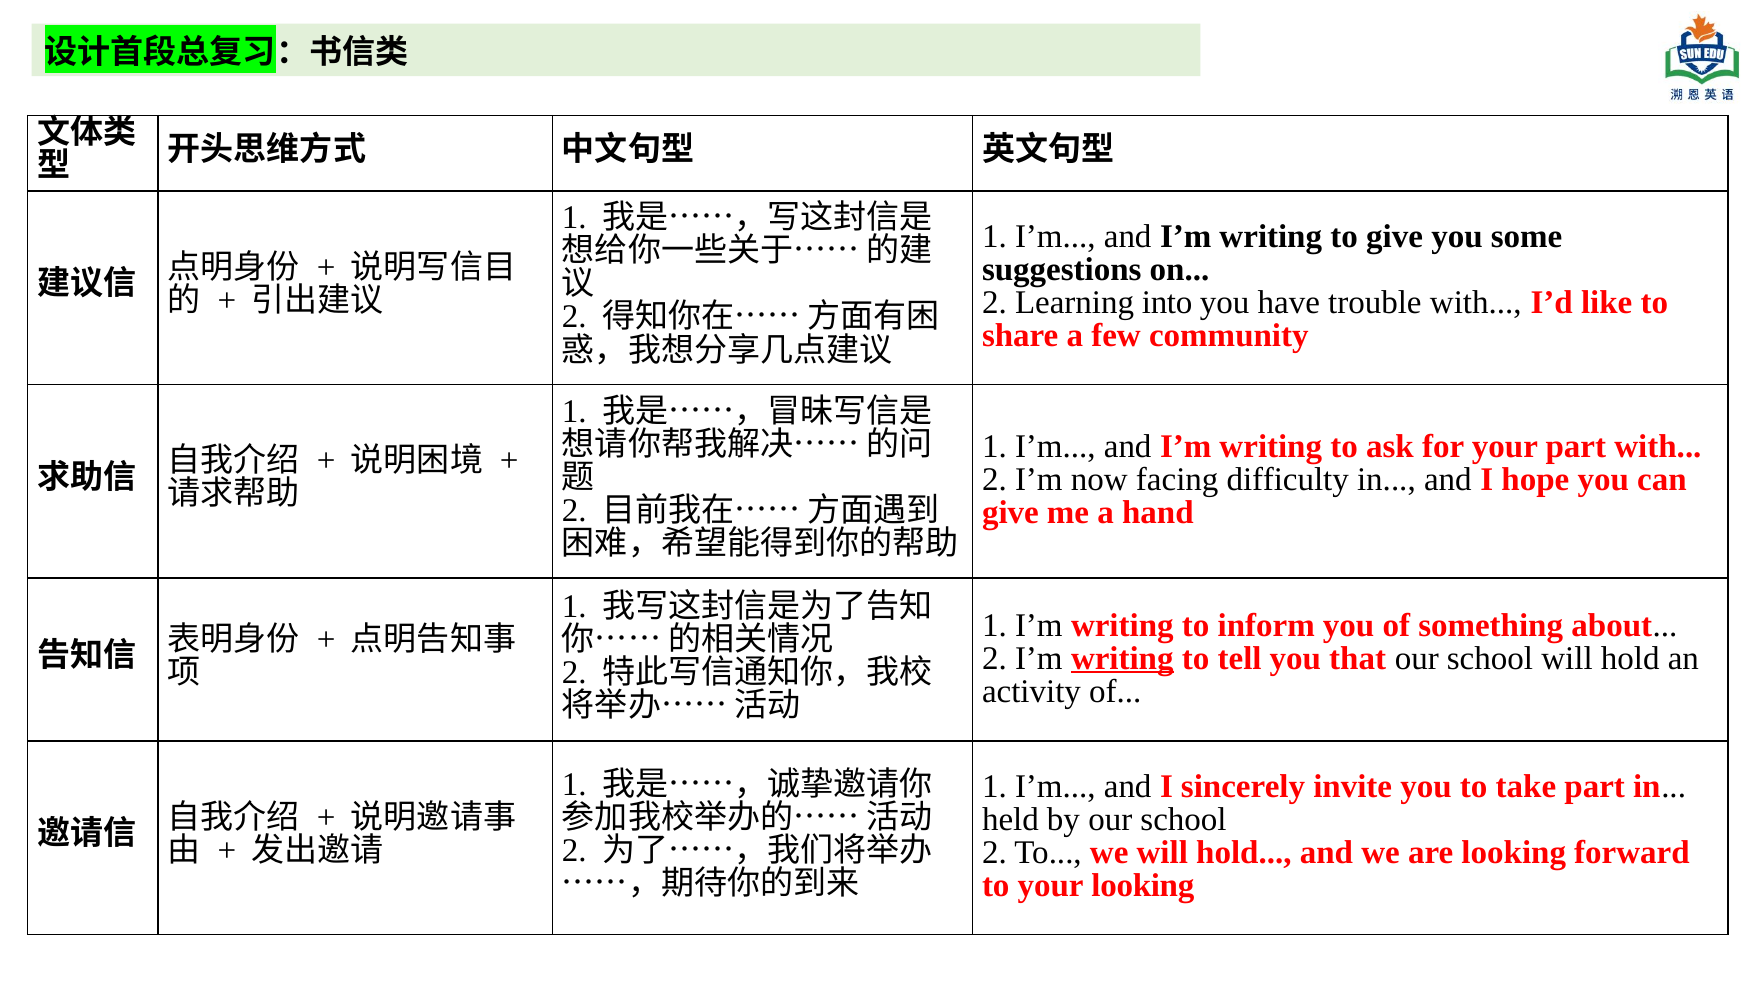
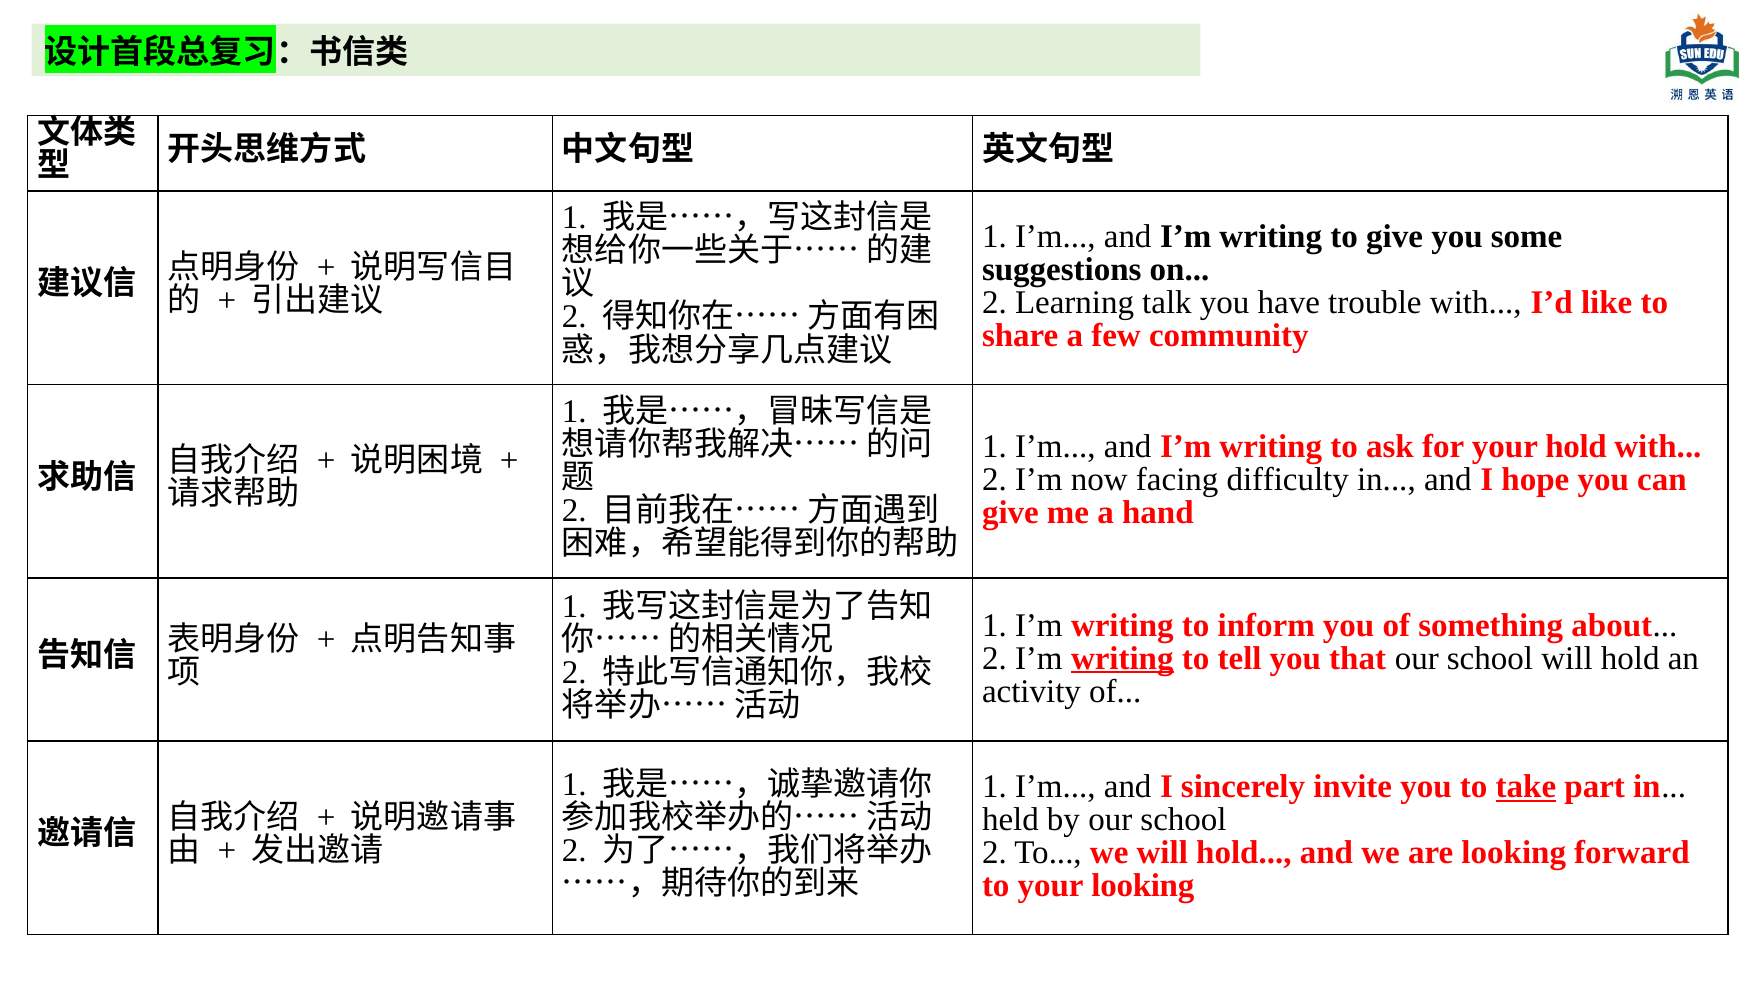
into: into -> talk (1167, 303)
your part: part -> hold (1576, 447)
take underline: none -> present (1526, 787)
